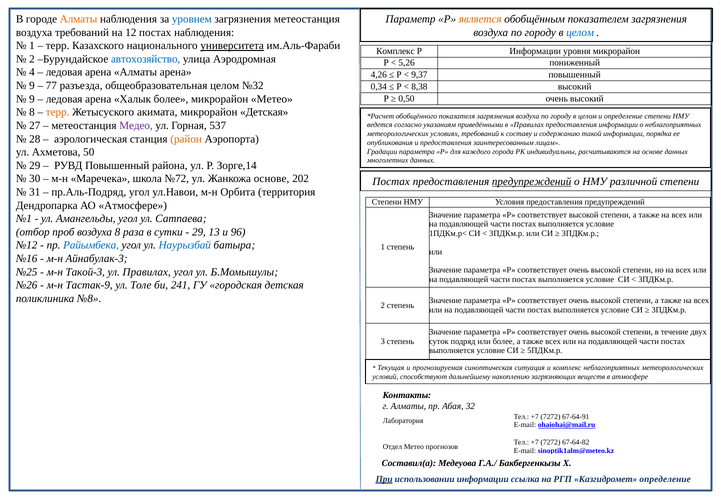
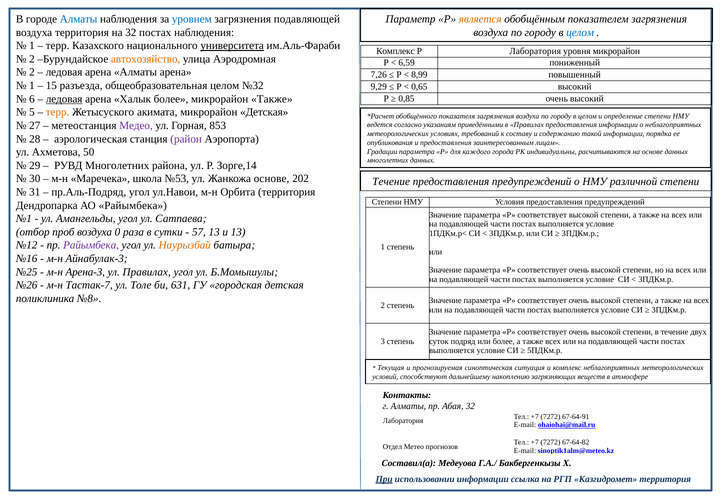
Алматы colour: orange -> blue (79, 19)
загрязнения метеостанция: метеостанция -> подавляющей (307, 19)
воздуха требований: требований -> территория (82, 32)
на 12: 12 -> 32 (131, 32)
Р Информации: Информации -> Лаборатория (535, 51)
автохозяйство colour: blue -> orange (146, 59)
5,26: 5,26 -> 6,59 (407, 63)
4: 4 -> 2 (32, 72)
4,26: 4,26 -> 7,26 (379, 75)
9,37: 9,37 -> 8,99 (419, 75)
9: 9 -> 1 (32, 86)
77: 77 -> 15 (51, 86)
0,34: 0,34 -> 9,29 (379, 87)
8,38: 8,38 -> 0,65 (419, 87)
9: 9 -> 6 (32, 99)
ледовая underline: none -> present (64, 99)
микрорайон Метео: Метео -> Также (272, 99)
0,50: 0,50 -> 0,85 (406, 99)
8: 8 -> 5 (32, 112)
537: 537 -> 853 (218, 126)
район colour: orange -> purple (186, 139)
РУВД Повышенный: Повышенный -> Многолетних (117, 166)
№72: №72 -> №53 (177, 179)
Постах: Постах -> Течение (391, 182)
предупреждений underline: present -> none (532, 182)
АО Атмосфере: Атмосфере -> Райымбека (133, 205)
воздуха 8: 8 -> 0 (117, 232)
29: 29 -> 57 (199, 232)
и 96: 96 -> 13 (238, 232)
Райымбека colour: blue -> purple (91, 245)
Наурызбай colour: blue -> orange (185, 245)
Такой-3: Такой-3 -> Арена-3 (85, 272)
Тастак-9: Тастак-9 -> Тастак-7 (89, 285)
241: 241 -> 631 (181, 285)
Казгидромет определение: определение -> территория (665, 479)
